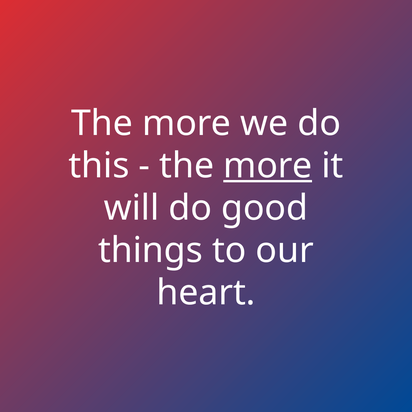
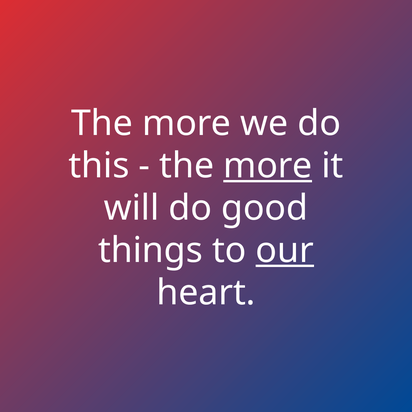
our underline: none -> present (285, 251)
